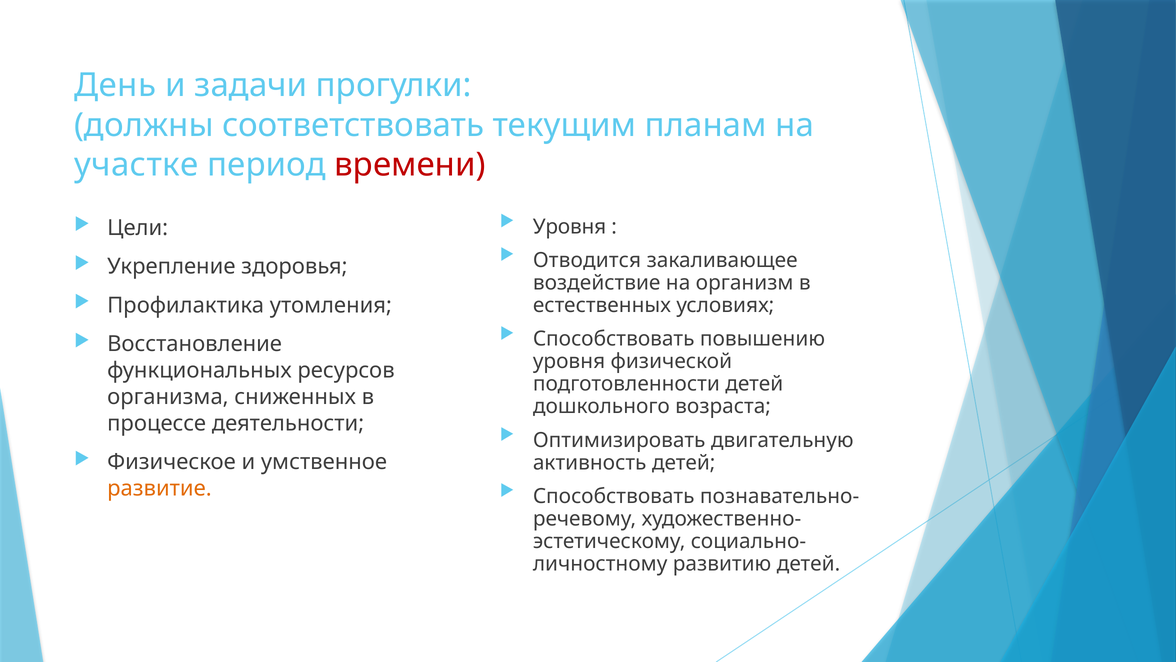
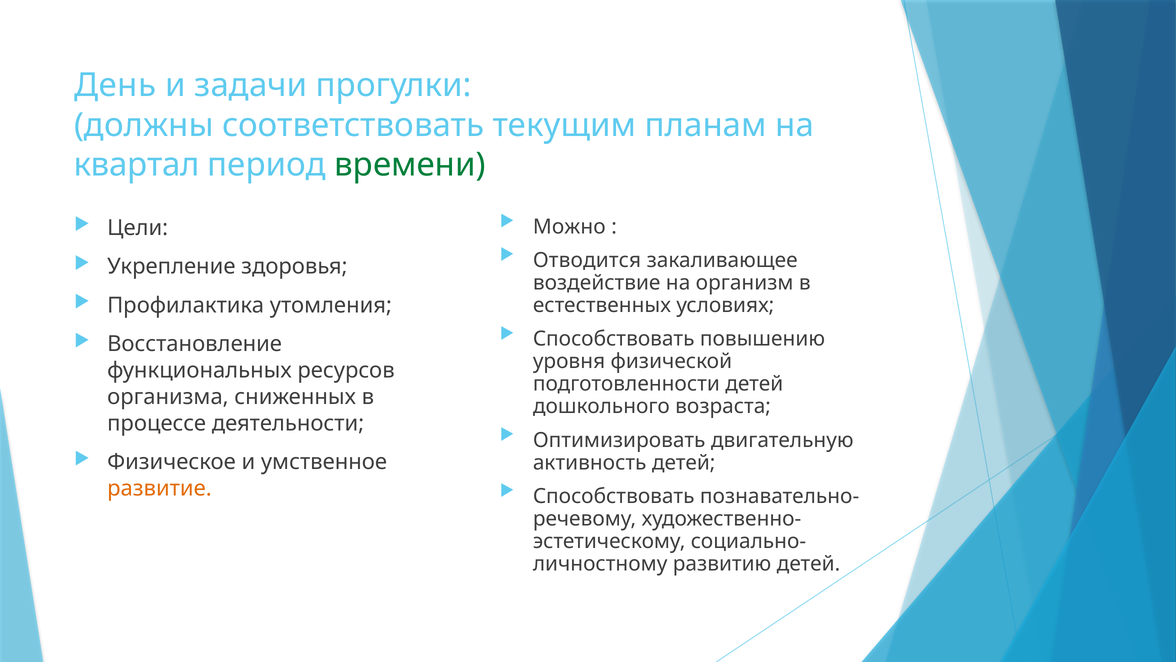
участке: участке -> квартал (137, 165)
времени colour: red -> green (410, 165)
Уровня: Уровня -> Можно (569, 227)
